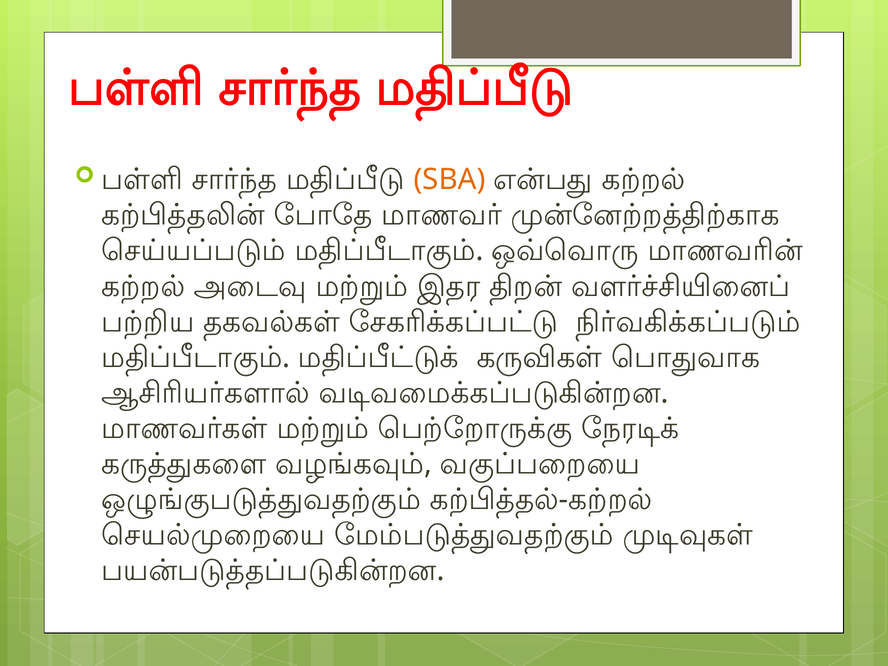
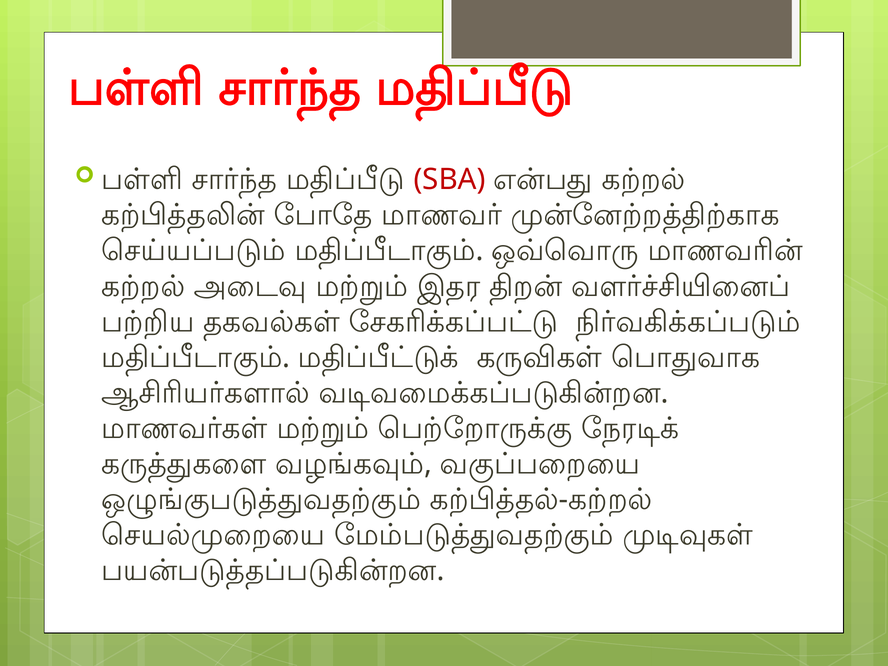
SBA colour: orange -> red (450, 180)
